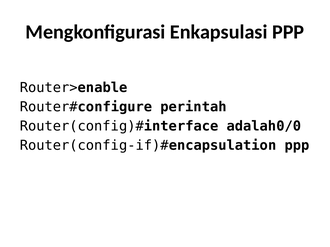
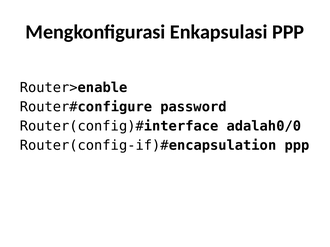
perintah: perintah -> password (193, 107)
